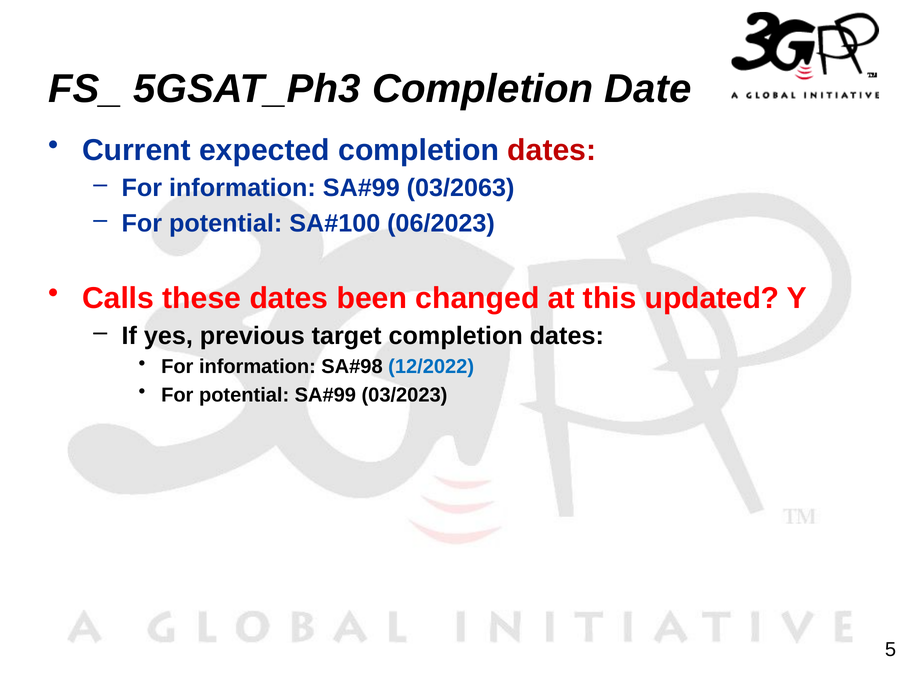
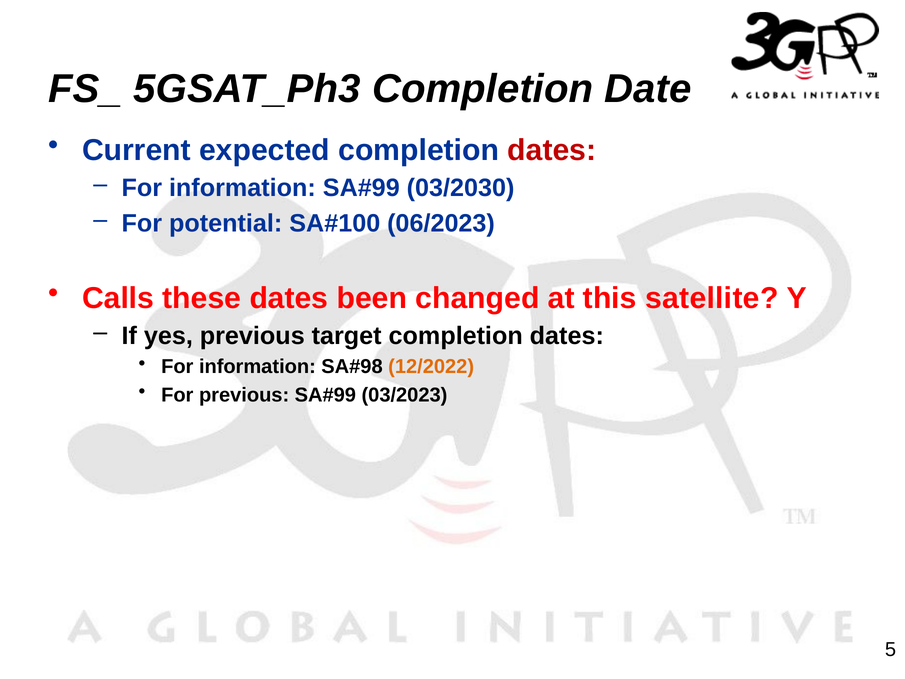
03/2063: 03/2063 -> 03/2030 (461, 188)
updated: updated -> satellite (712, 298)
12/2022 colour: blue -> orange (431, 367)
potential: potential -> previous (244, 395)
